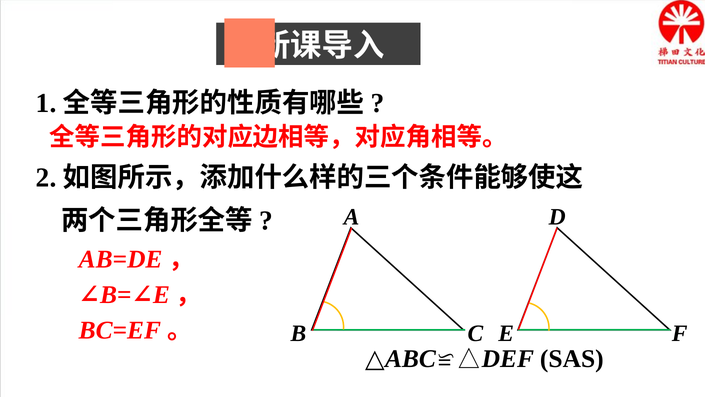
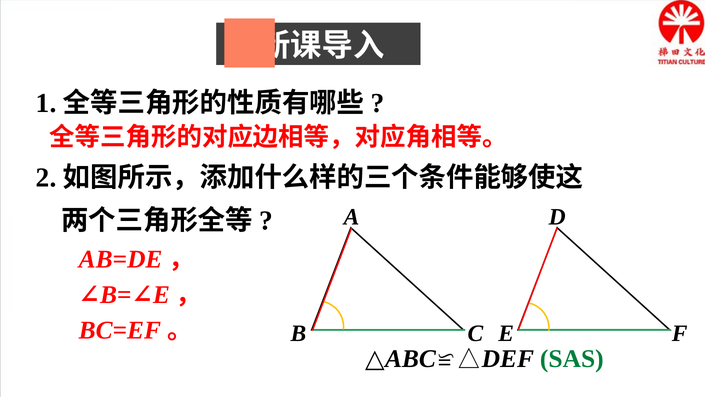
SAS colour: black -> green (572, 358)
